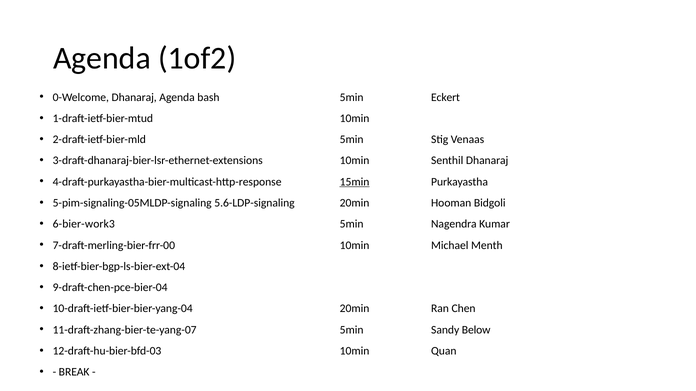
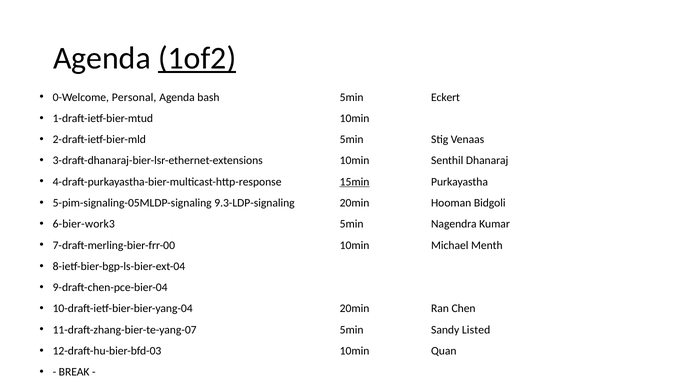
1of2 underline: none -> present (197, 58)
0-Welcome Dhanaraj: Dhanaraj -> Personal (134, 97)
5.6-LDP-signaling: 5.6-LDP-signaling -> 9.3-LDP-signaling (254, 203)
Below: Below -> Listed (476, 330)
